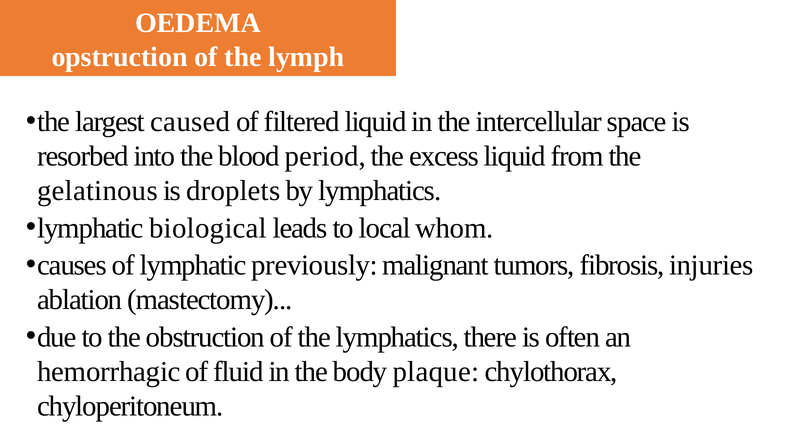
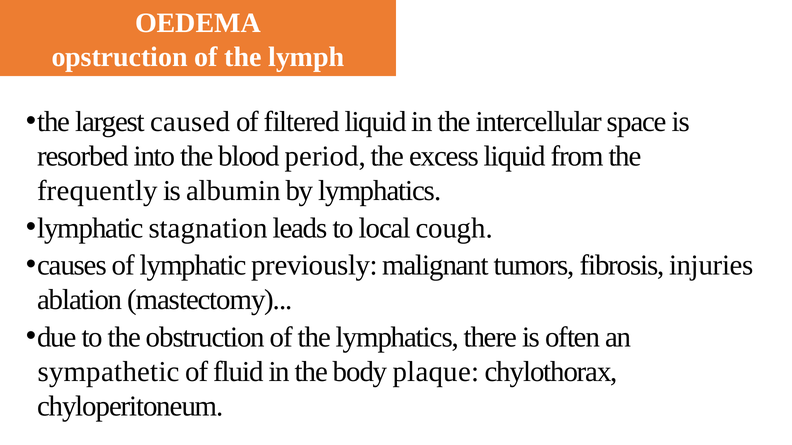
gelatinous: gelatinous -> frequently (97, 191)
droplets: droplets -> albumin (233, 191)
biological: biological -> stagnation (208, 228)
whom: whom -> cough (454, 228)
hemorrhagic: hemorrhagic -> sympathetic (109, 372)
